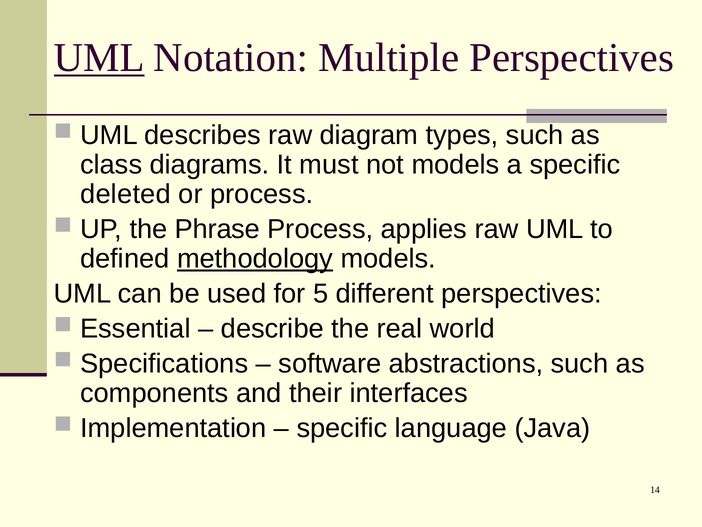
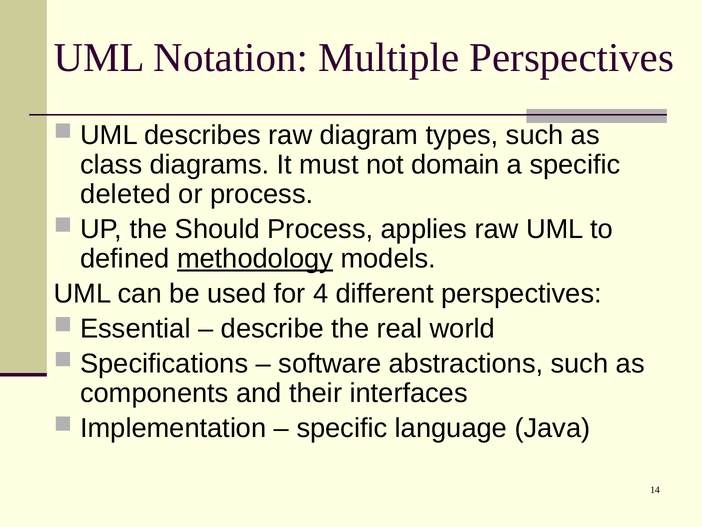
UML underline: present -> none (99, 58)
not models: models -> domain (456, 165)
Phrase: Phrase -> Should (217, 229)
5: 5 -> 4 (321, 293)
